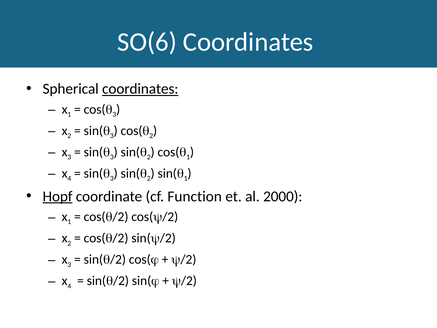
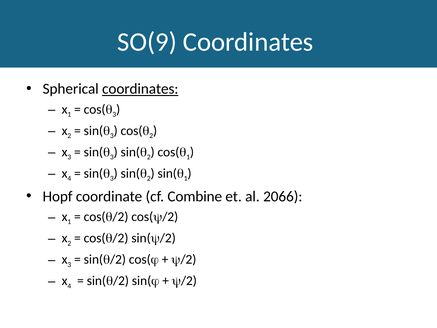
SO(6: SO(6 -> SO(9 (147, 42)
Hopf underline: present -> none (58, 196)
Function: Function -> Combine (195, 196)
2000: 2000 -> 2066 (283, 196)
